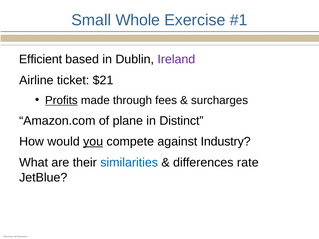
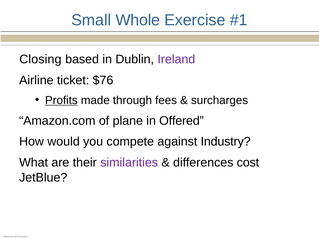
Efficient: Efficient -> Closing (40, 59)
$21: $21 -> $76 (103, 80)
Distinct: Distinct -> Offered (181, 121)
you underline: present -> none (93, 142)
similarities colour: blue -> purple (129, 163)
rate: rate -> cost (248, 163)
